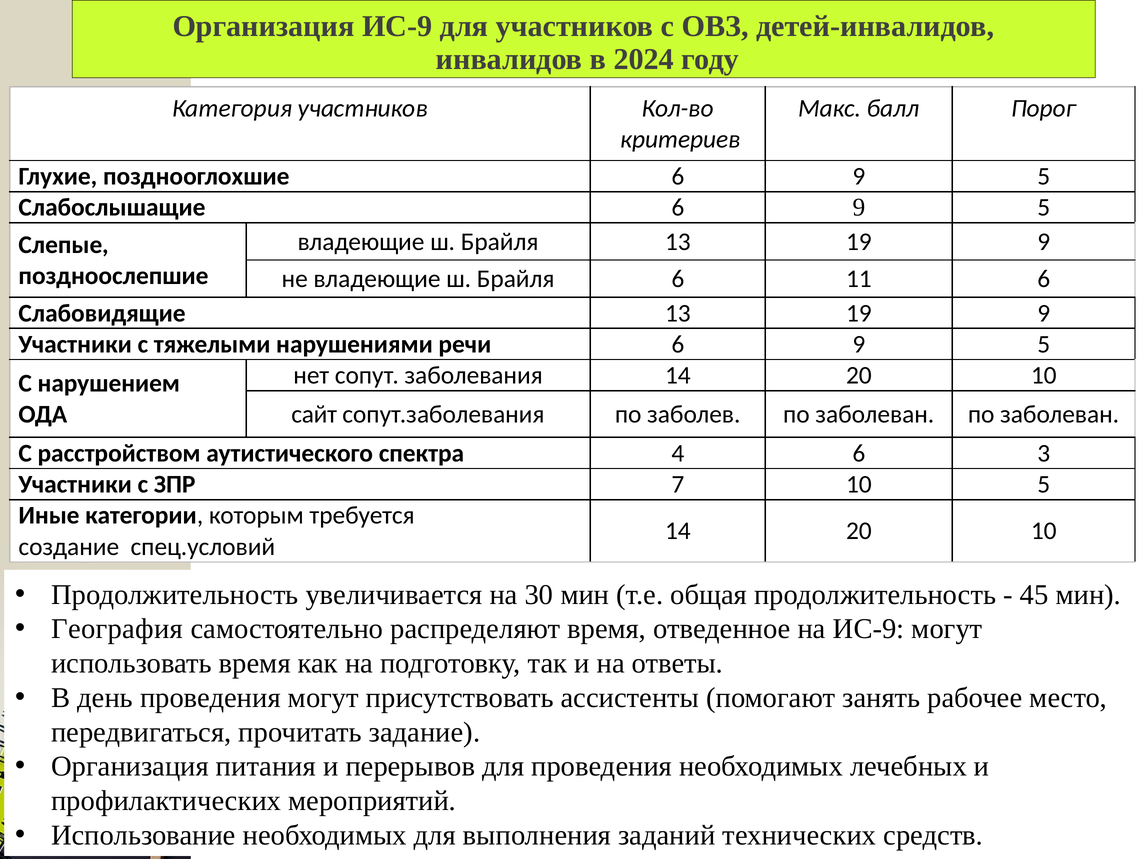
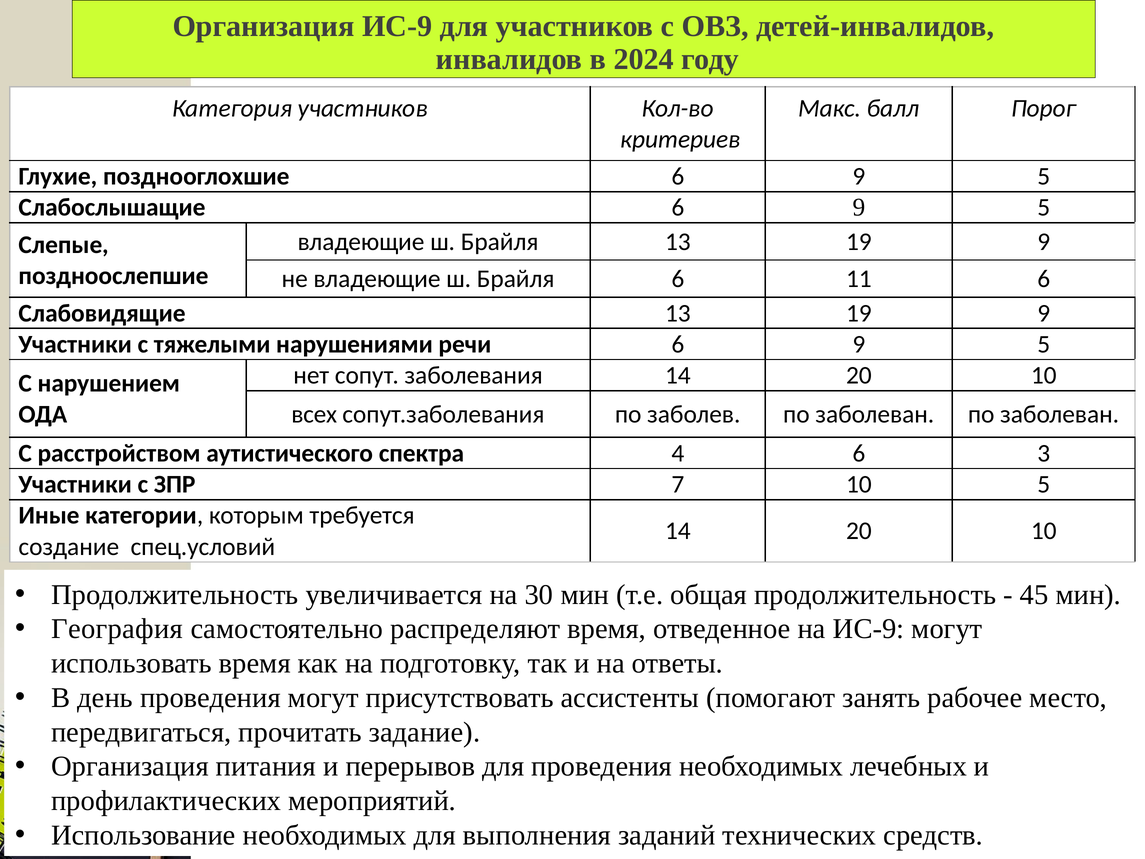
сайт: сайт -> всех (314, 414)
